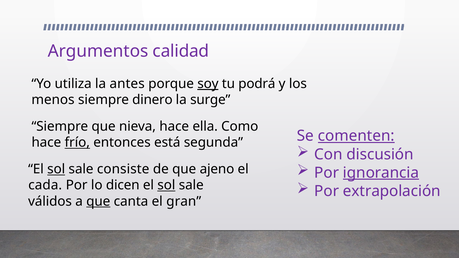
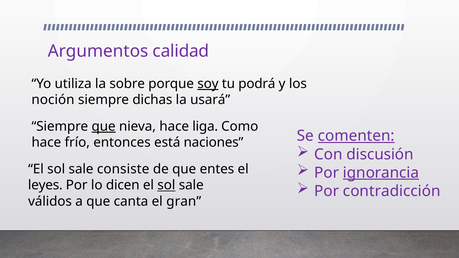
antes: antes -> sobre (127, 84)
menos: menos -> noción (53, 100)
dinero: dinero -> dichas (152, 100)
surge: surge -> usará (210, 100)
que underline: none -> present (104, 127)
ella: ella -> liga (205, 127)
frío underline: present -> none (77, 143)
segunda: segunda -> naciones (213, 143)
sol underline: present -> none (56, 169)
ajeno: ajeno -> entes (217, 169)
cada: cada -> leyes (45, 185)
extrapolación: extrapolación -> contradicción (392, 191)
que underline: present -> none (98, 201)
